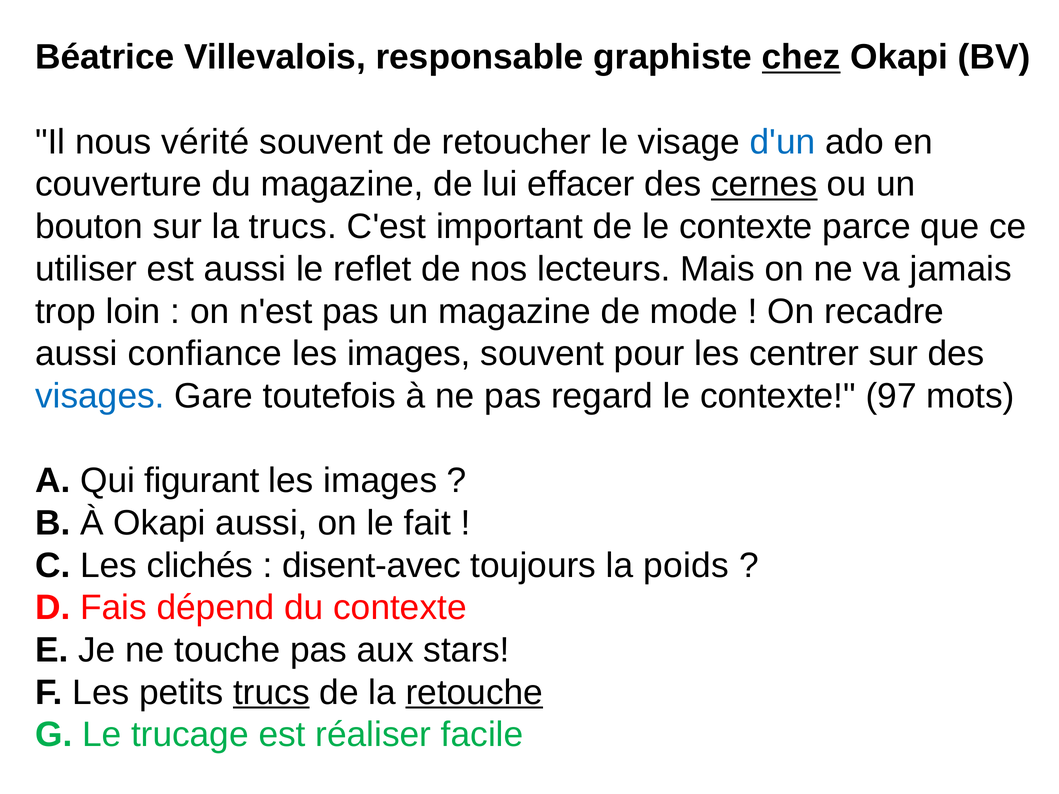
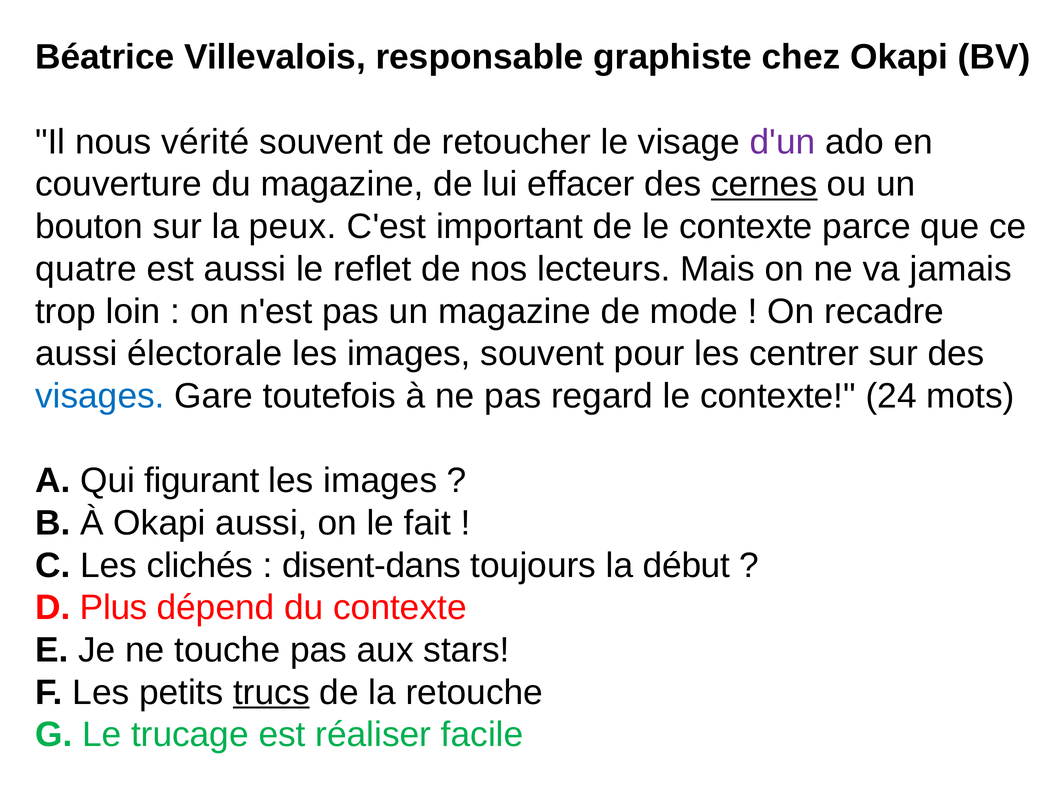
chez underline: present -> none (801, 57)
d'un colour: blue -> purple (783, 142)
la trucs: trucs -> peux (293, 227)
utiliser: utiliser -> quatre (86, 269)
confiance: confiance -> électorale (205, 354)
97: 97 -> 24 (891, 396)
disent-avec: disent-avec -> disent-dans (372, 566)
poids: poids -> début (686, 566)
Fais: Fais -> Plus (114, 608)
retouche underline: present -> none (474, 693)
